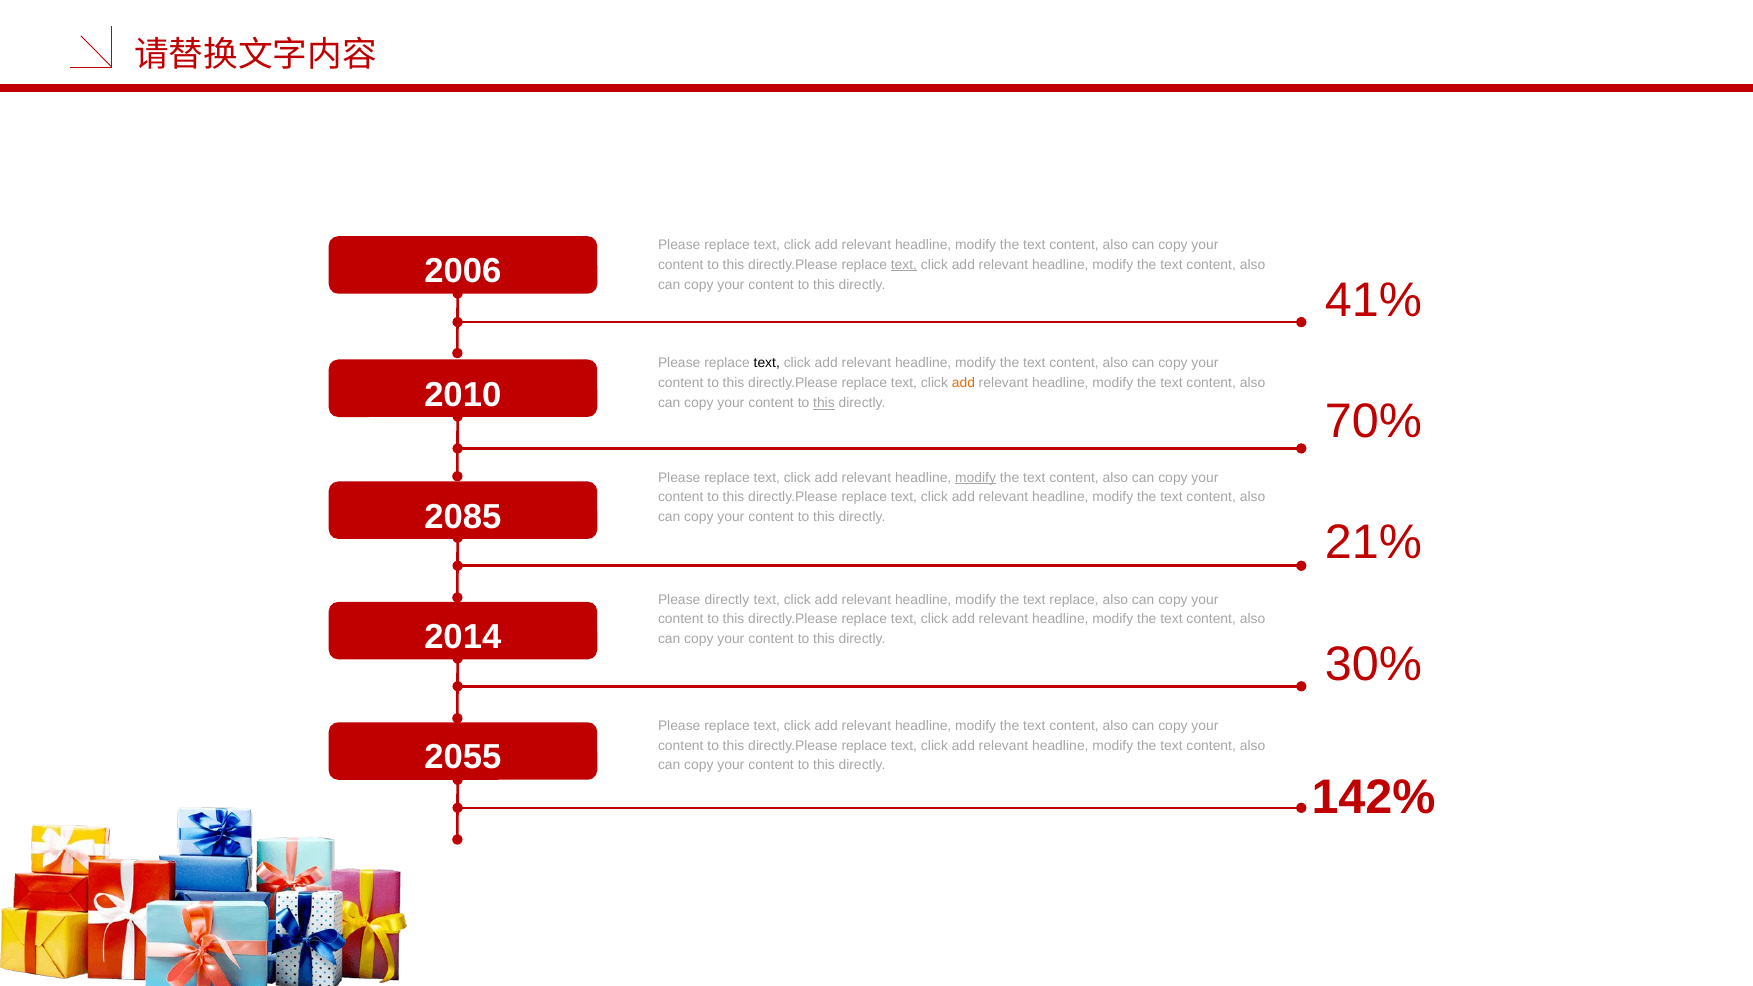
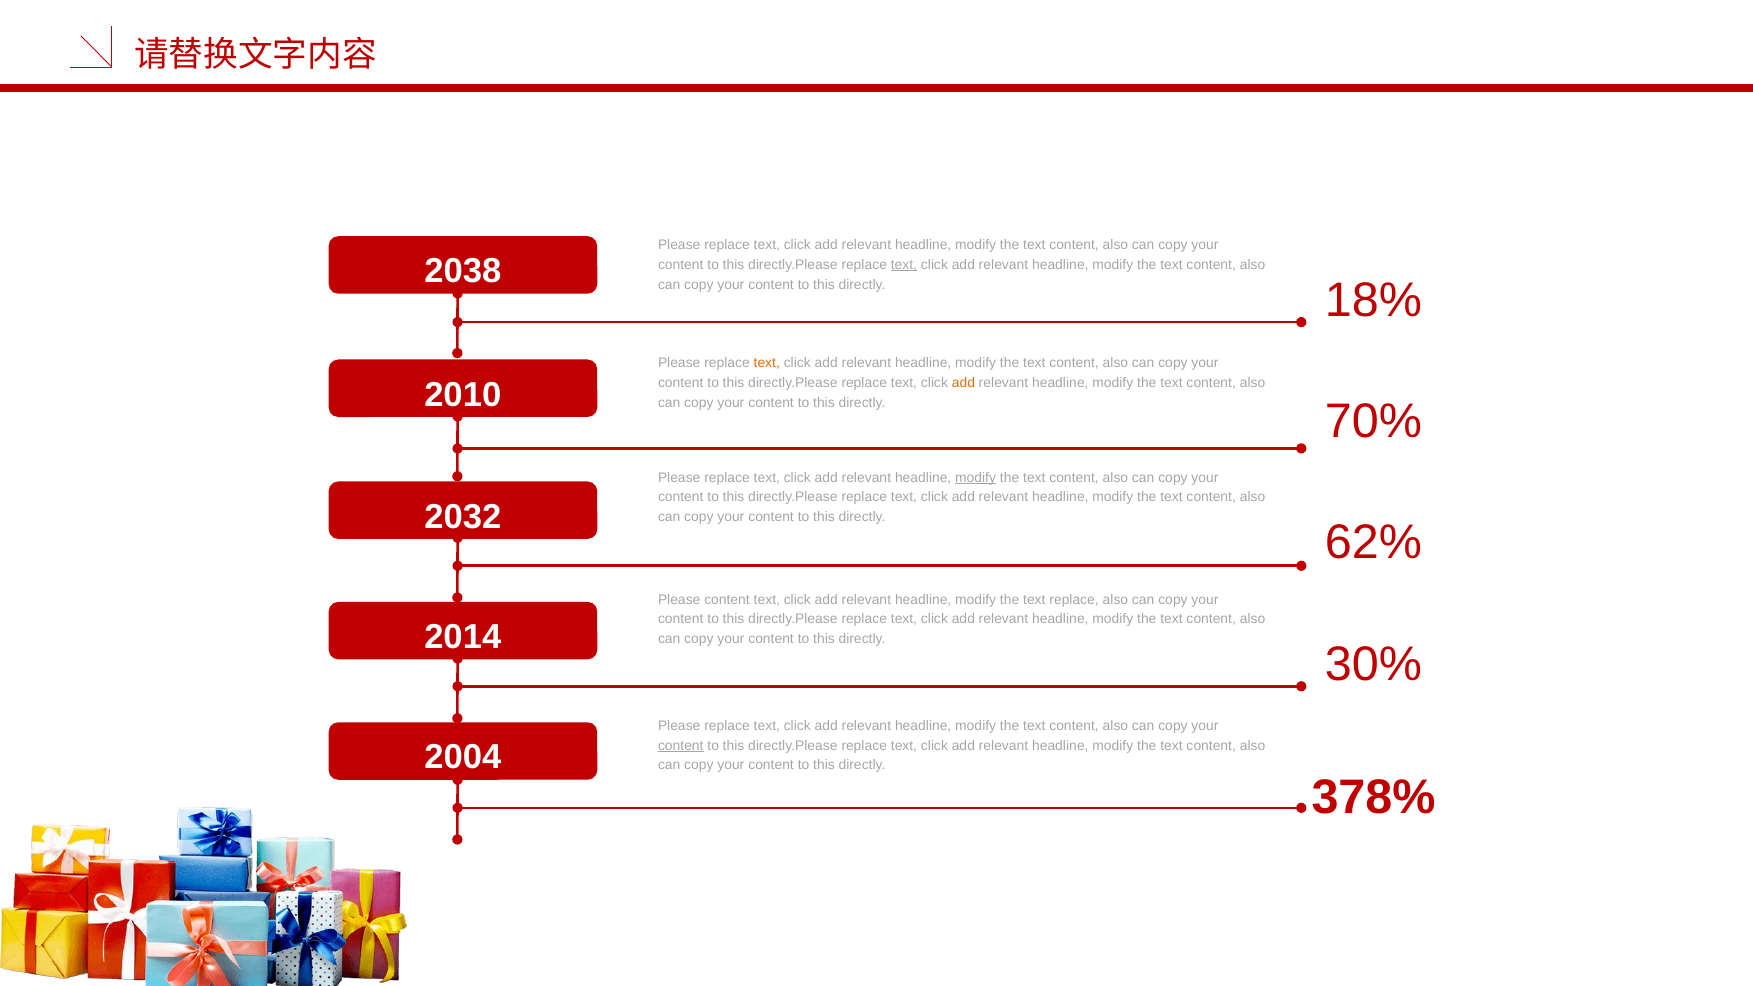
2006: 2006 -> 2038 (463, 271)
41%: 41% -> 18% (1373, 300)
text colour: black -> orange (767, 363)
this underline: present -> none (824, 403)
2085: 2085 -> 2032 (463, 517)
21%: 21% -> 62% (1373, 543)
Please directly: directly -> content (727, 599)
content underline: none -> present (681, 745)
2055: 2055 -> 2004 (463, 758)
142%: 142% -> 378% (1373, 797)
